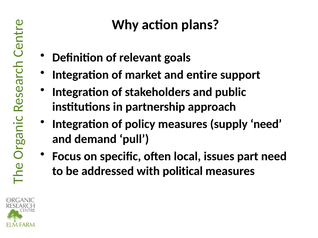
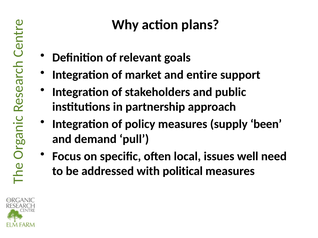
supply need: need -> been (266, 124)
part: part -> well (248, 157)
